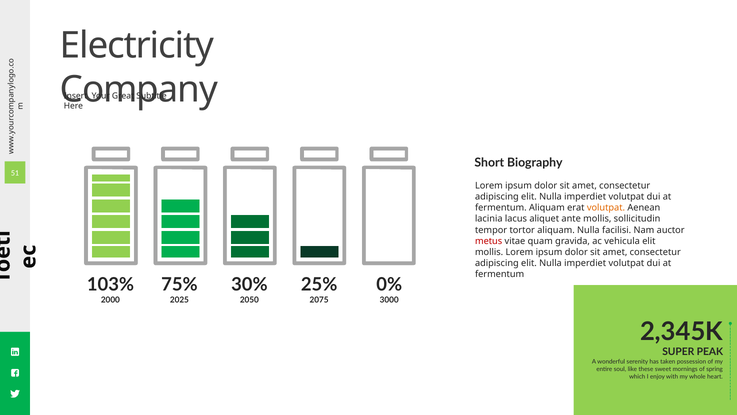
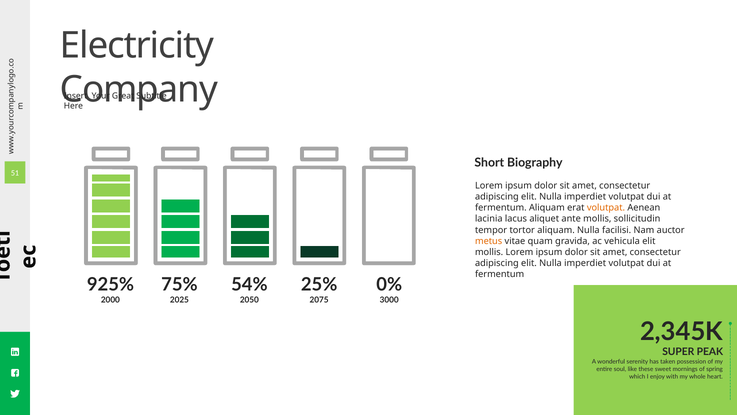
metus colour: red -> orange (489, 241)
103%: 103% -> 925% (110, 284)
30%: 30% -> 54% (249, 284)
